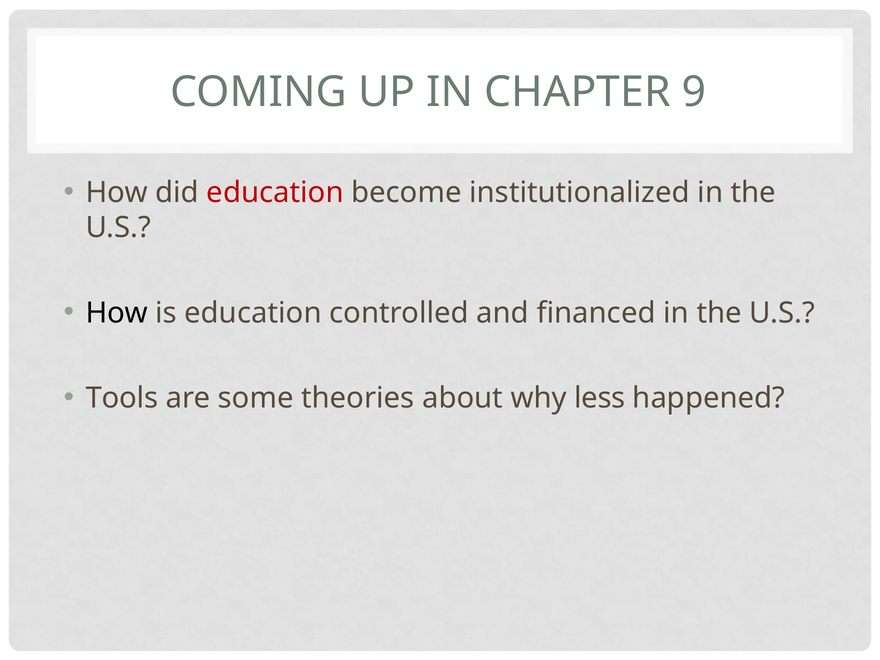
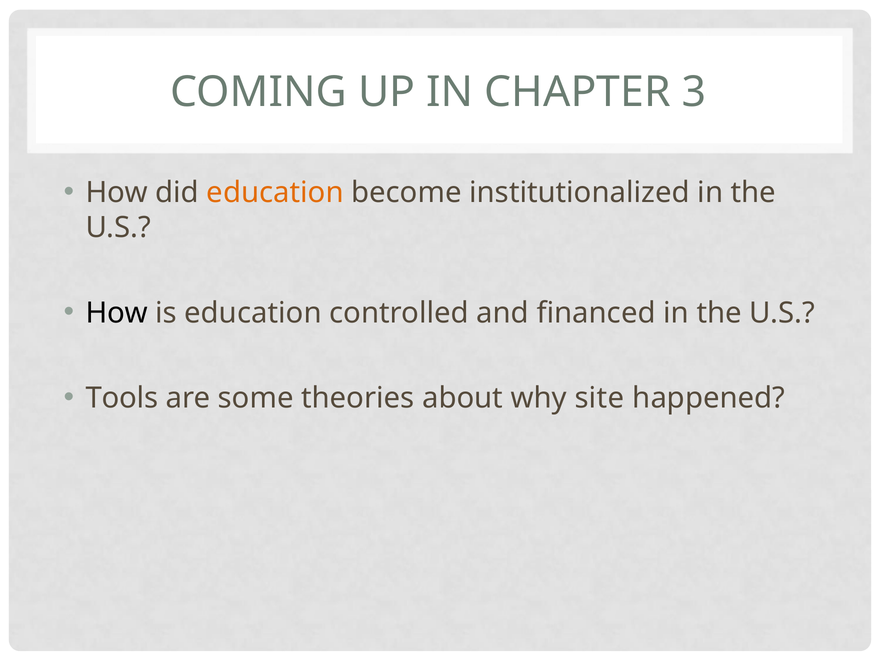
9: 9 -> 3 (694, 92)
education colour: red -> orange (275, 193)
less: less -> site (599, 398)
